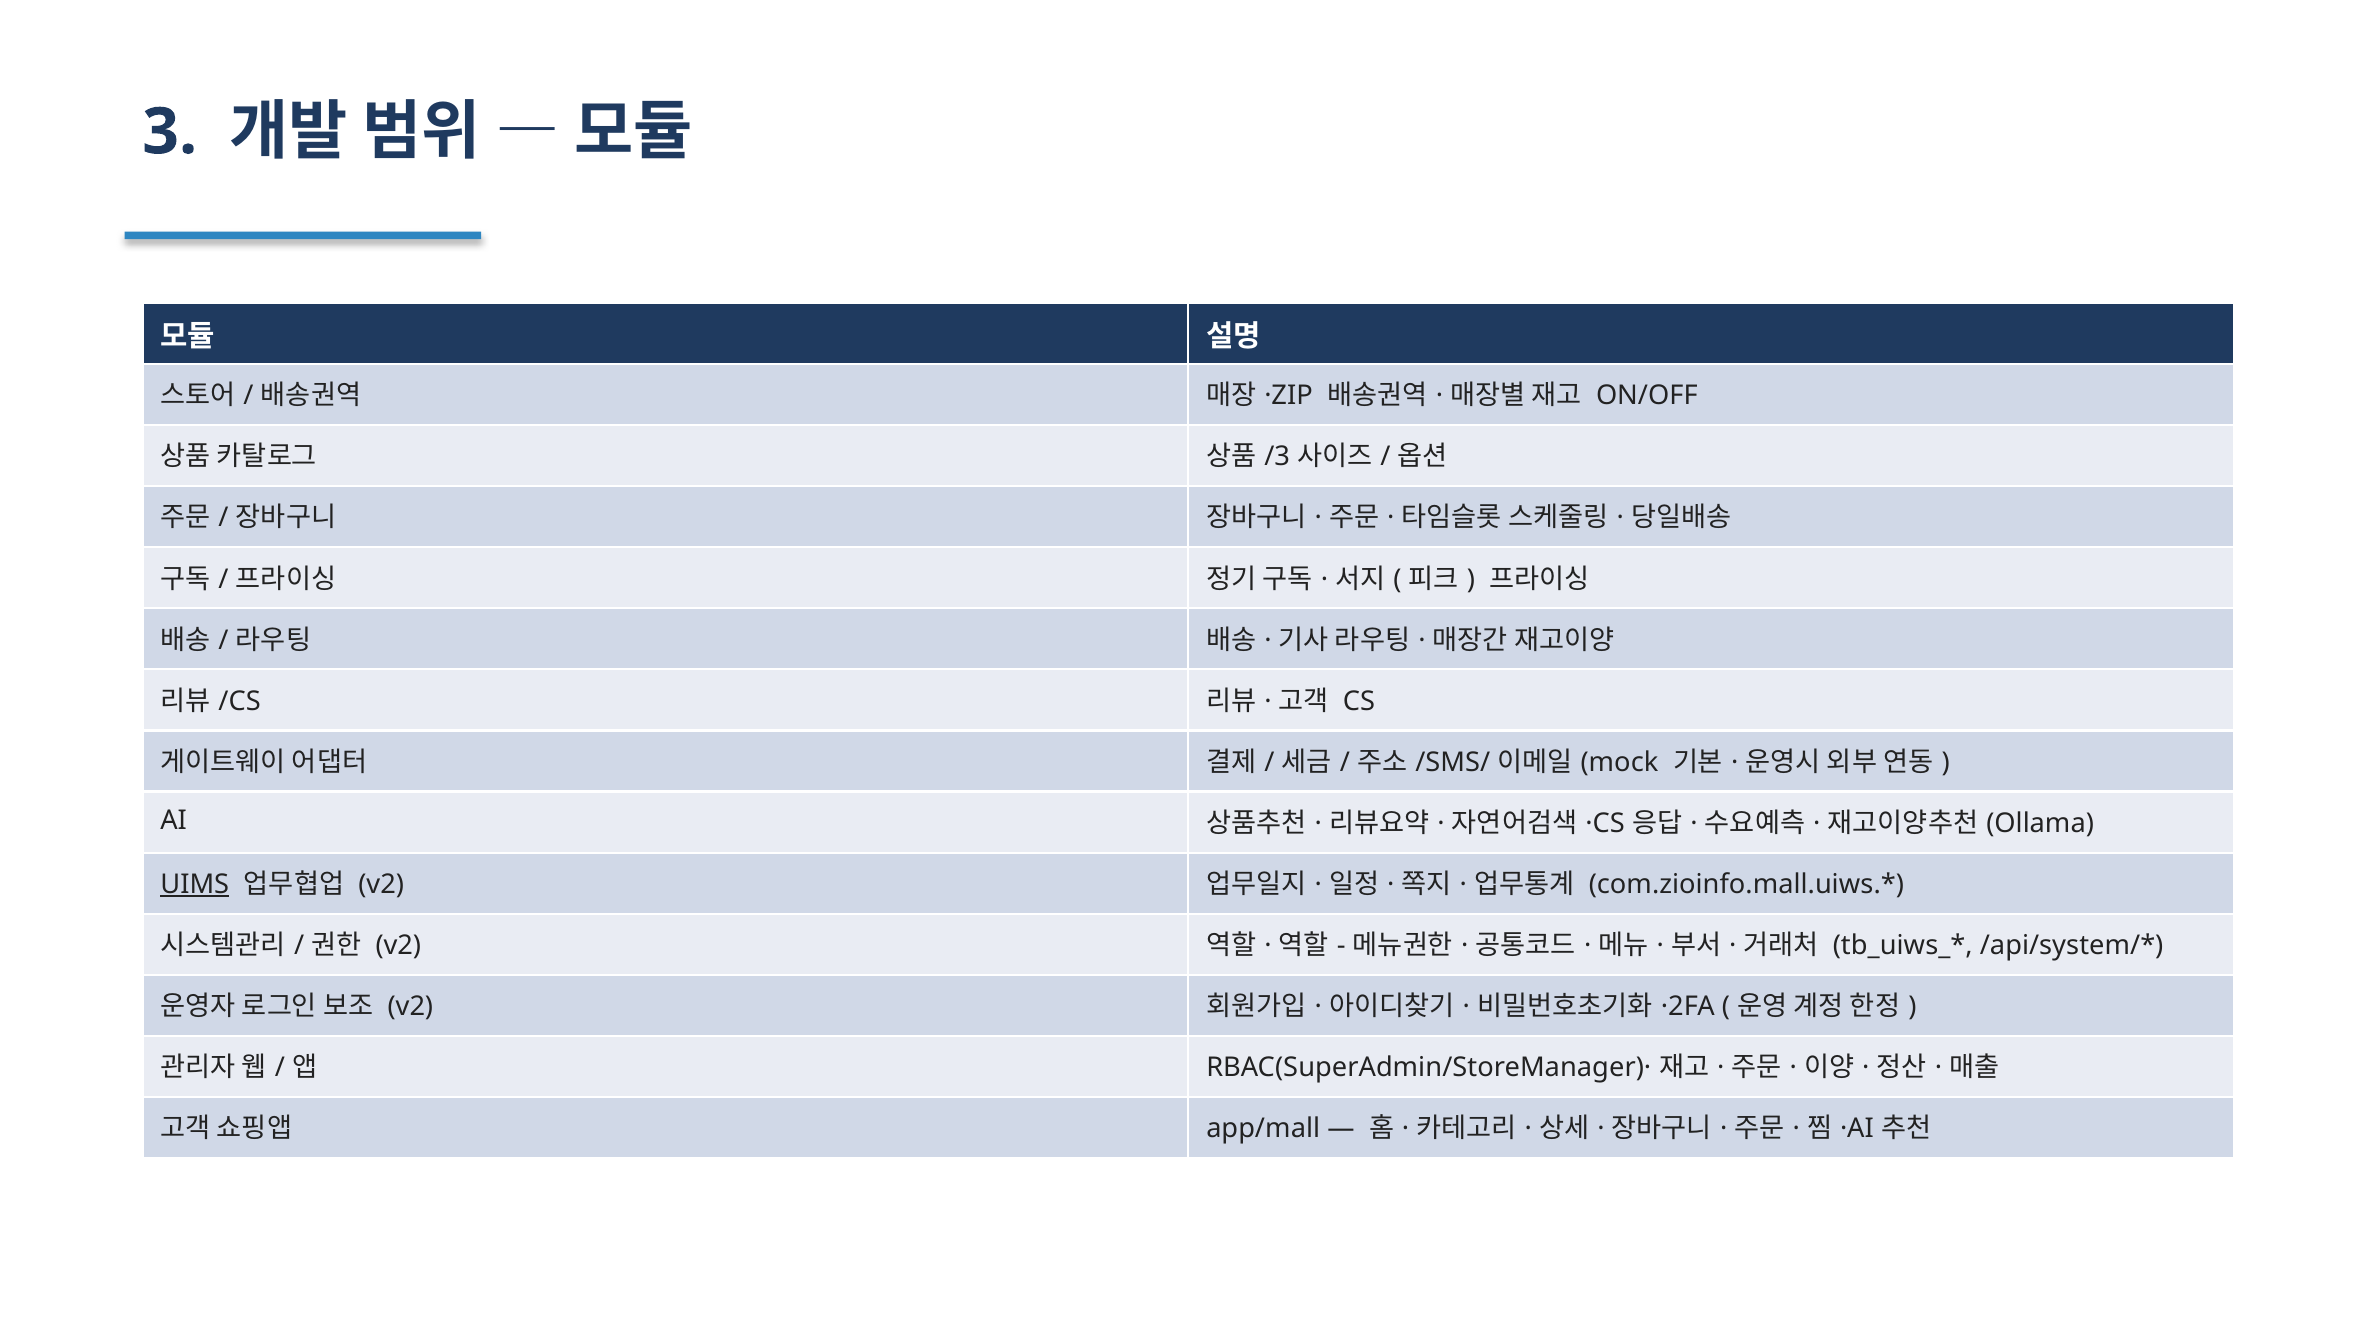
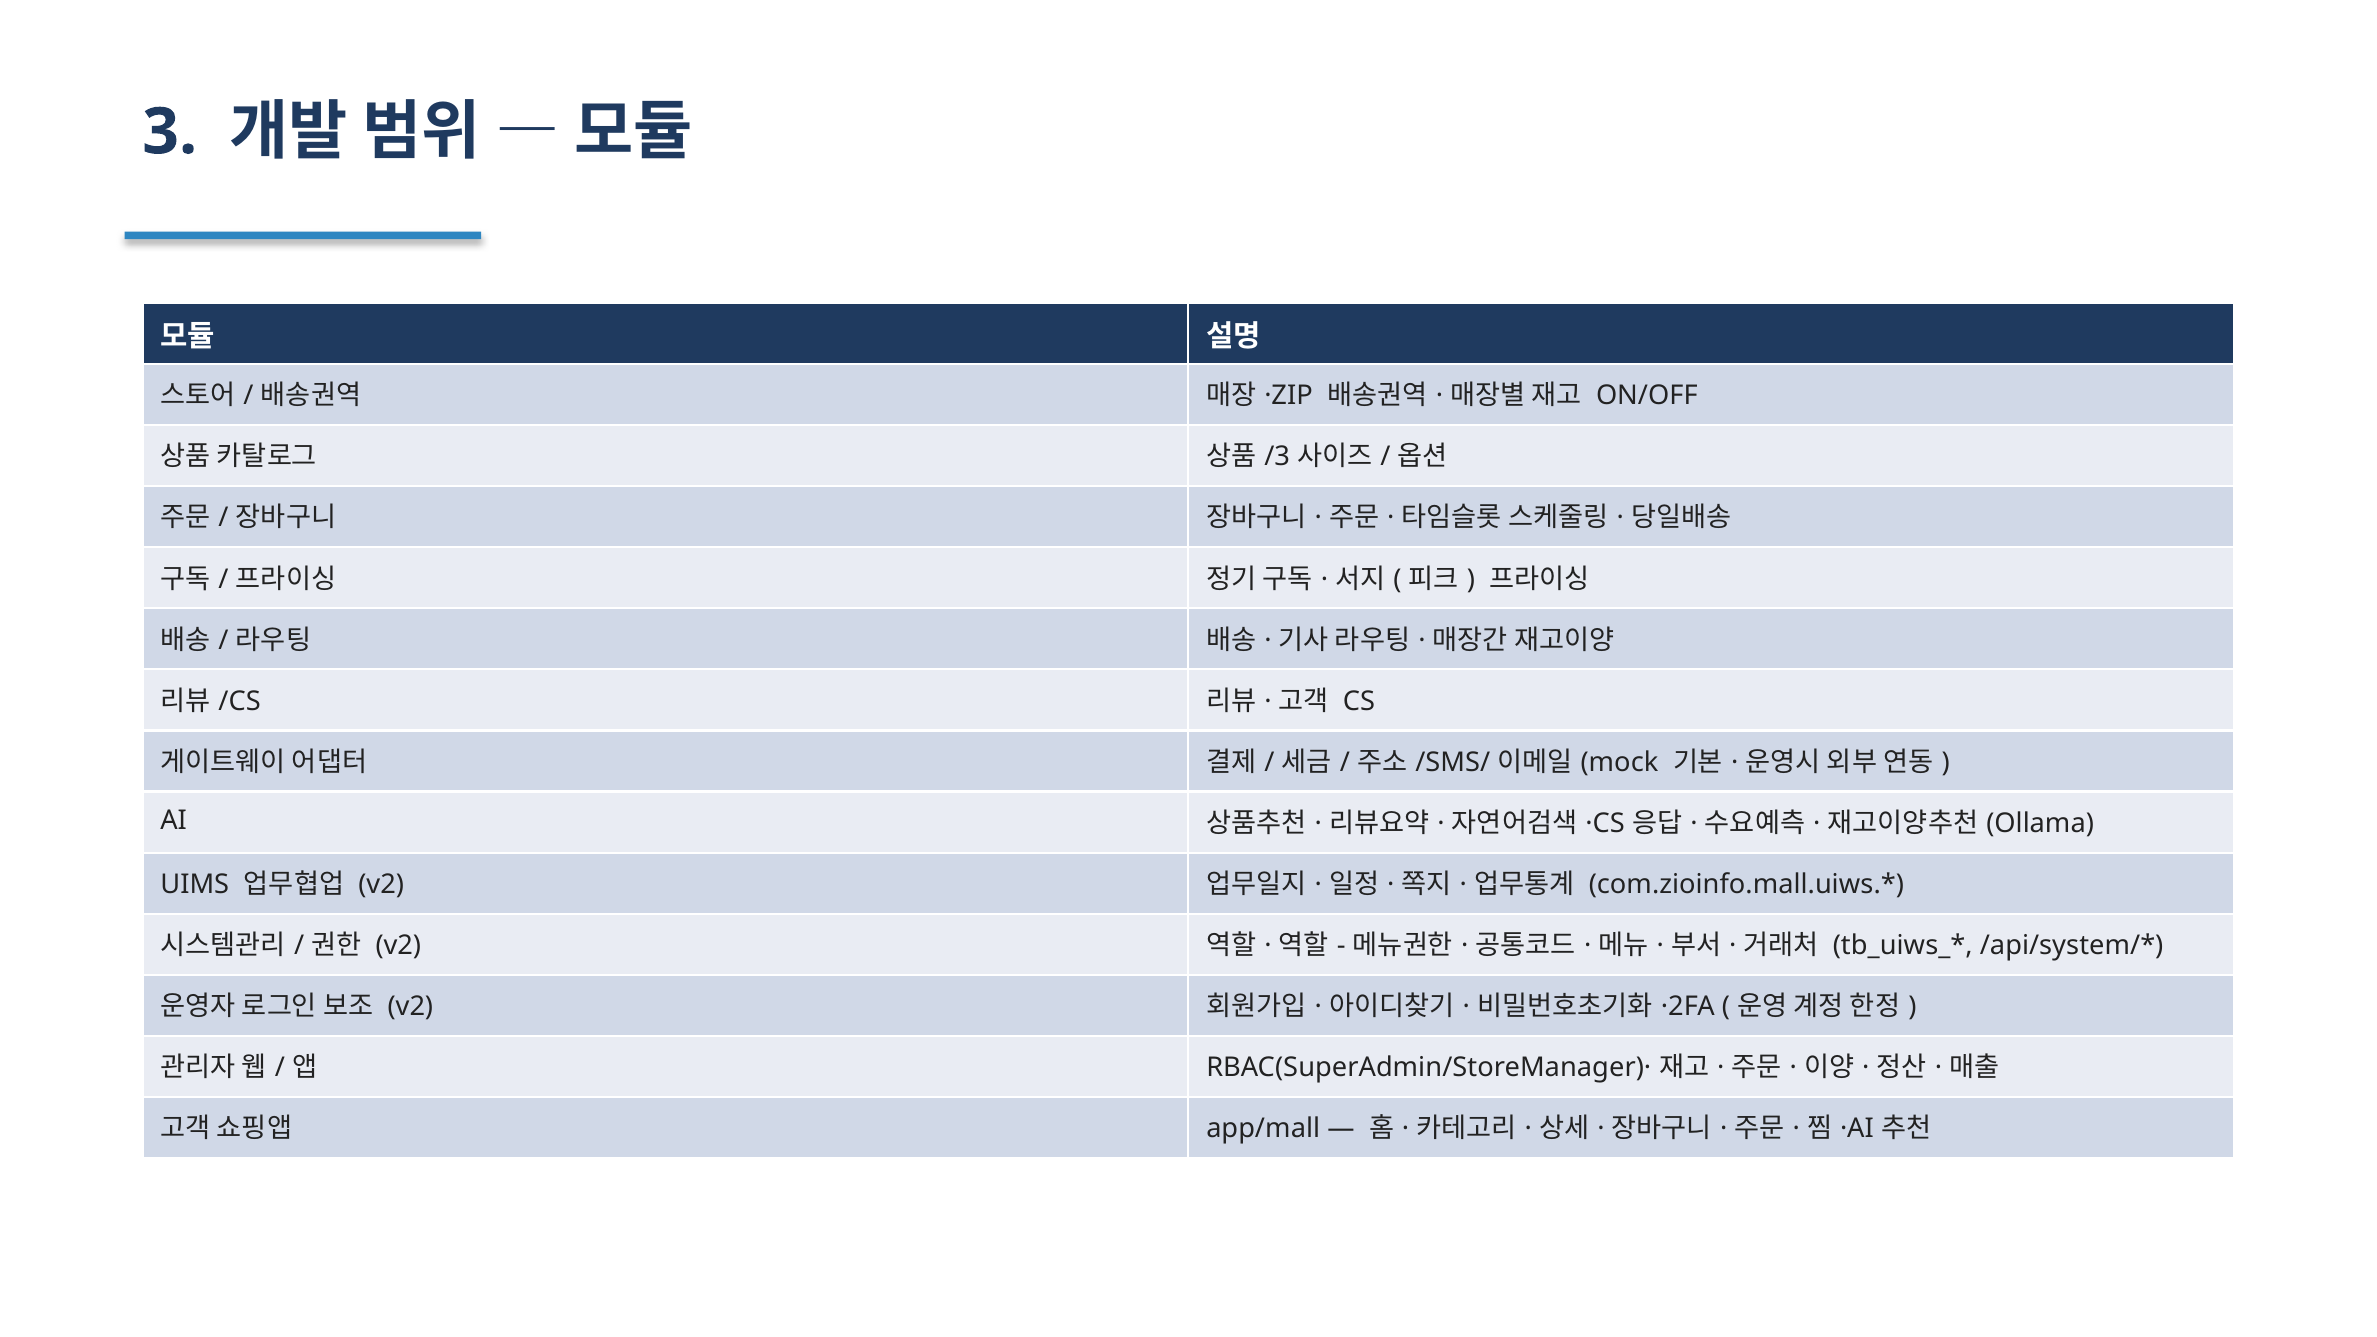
UIMS underline: present -> none (195, 884)
